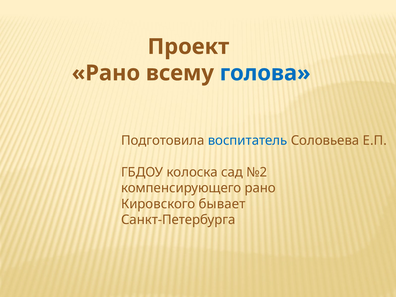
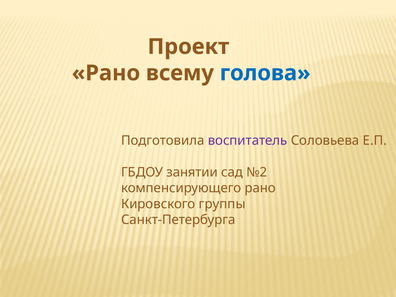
воспитатель colour: blue -> purple (248, 141)
колоска: колоска -> занятии (192, 172)
бывает: бывает -> группы (222, 204)
